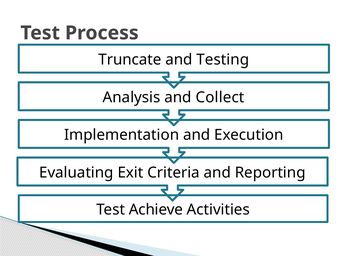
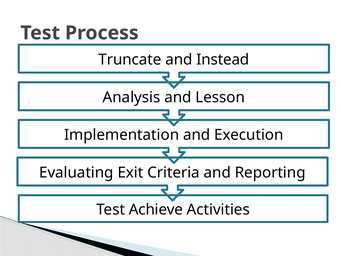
Testing: Testing -> Instead (223, 60)
Collect: Collect -> Lesson (220, 97)
